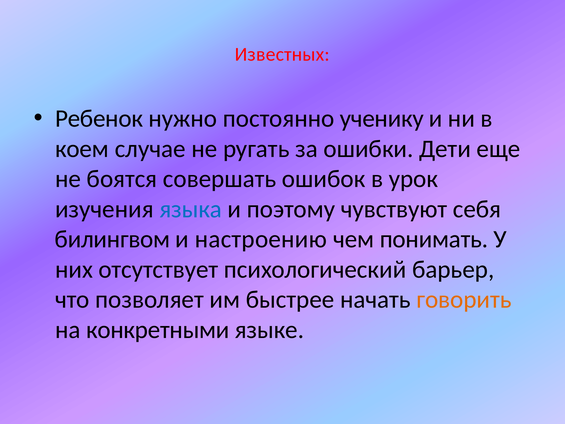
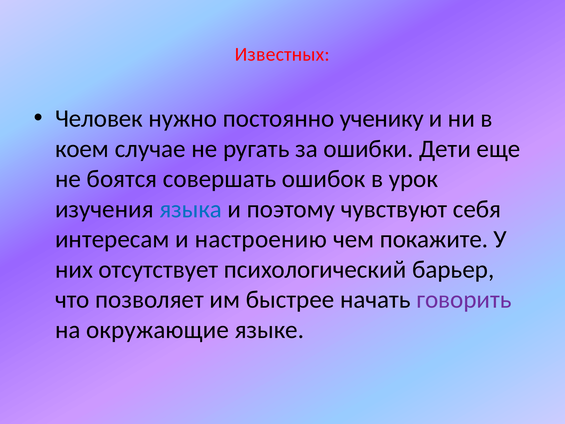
Ребенок: Ребенок -> Человек (99, 119)
билингвом: билингвом -> интересам (112, 239)
понимать: понимать -> покажите (434, 239)
говорить colour: orange -> purple (464, 300)
конкретными: конкретными -> окружающие (158, 330)
